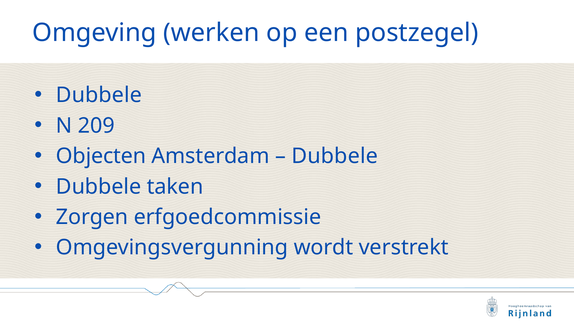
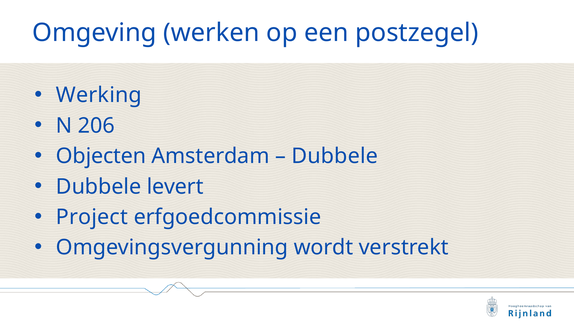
Dubbele: Dubbele -> Werking (99, 95)
209: 209 -> 206 (96, 126)
taken: taken -> levert (175, 186)
Zorgen: Zorgen -> Project (92, 217)
